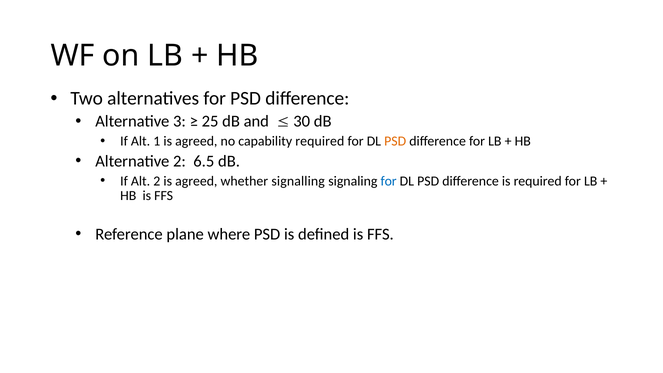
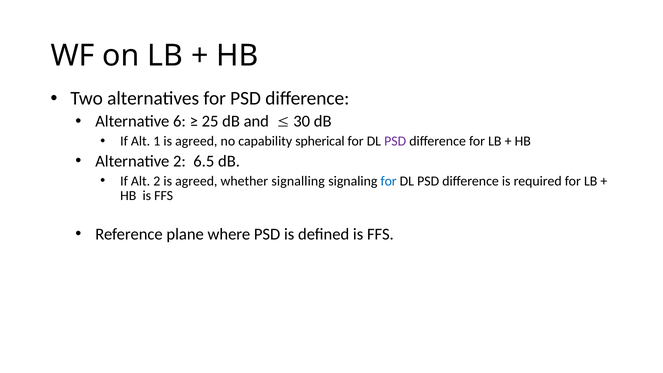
3: 3 -> 6 (179, 121)
capability required: required -> spherical (320, 141)
PSD colour: orange -> purple (395, 141)
